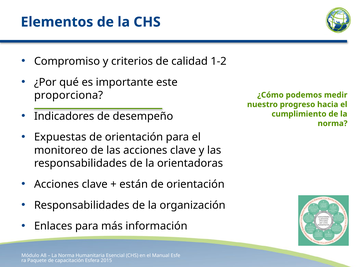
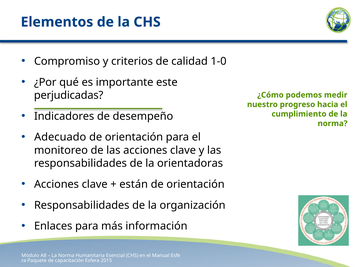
1-2: 1-2 -> 1-0 (219, 61)
proporciona: proporciona -> perjudicadas (69, 96)
Expuestas: Expuestas -> Adecuado (60, 138)
